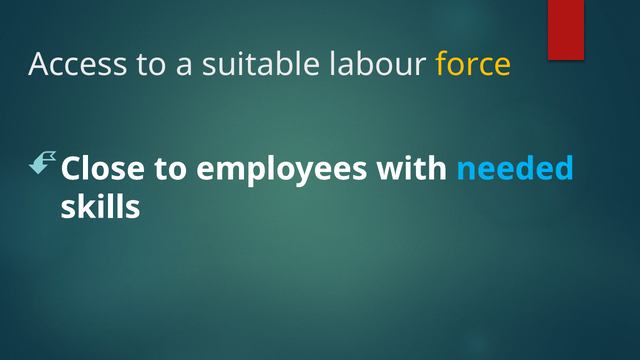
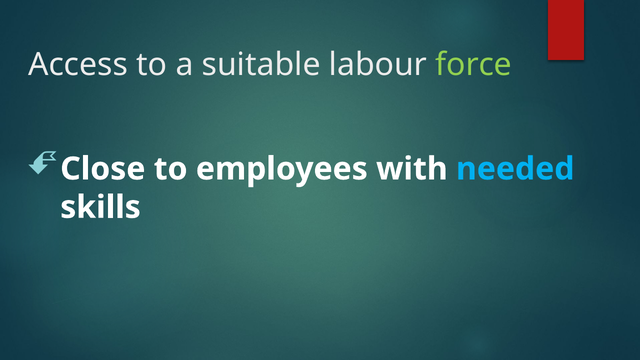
force colour: yellow -> light green (474, 65)
